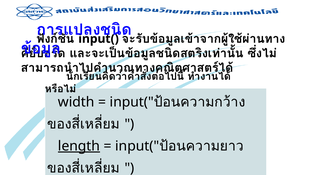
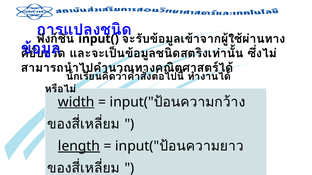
width underline: none -> present (76, 102)
